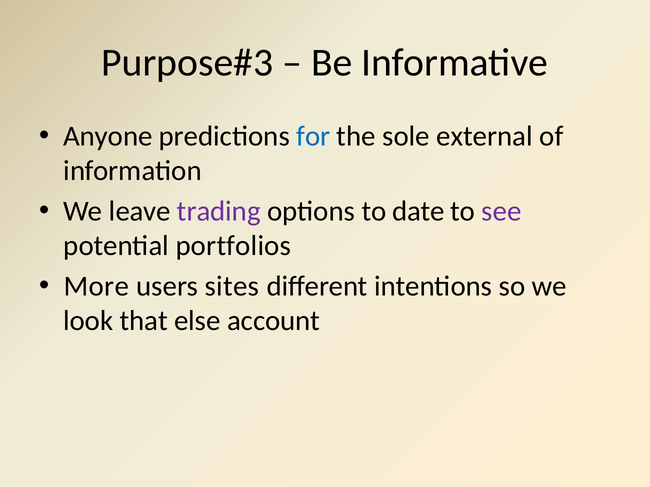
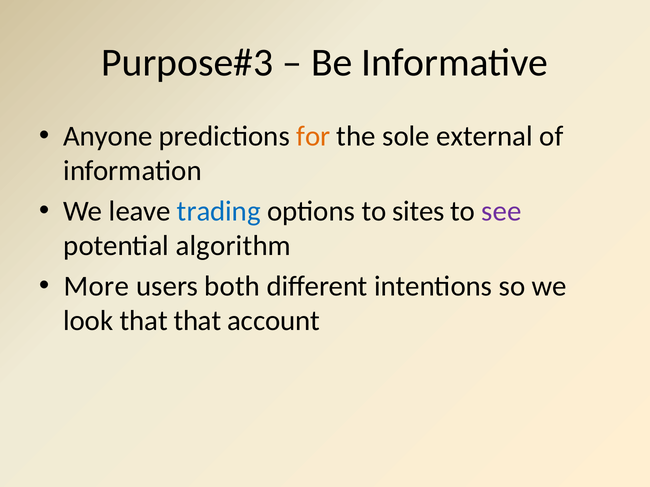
for colour: blue -> orange (313, 136)
trading colour: purple -> blue (219, 211)
date: date -> sites (418, 211)
portfolios: portfolios -> algorithm (233, 246)
sites: sites -> both (232, 287)
that else: else -> that (197, 321)
